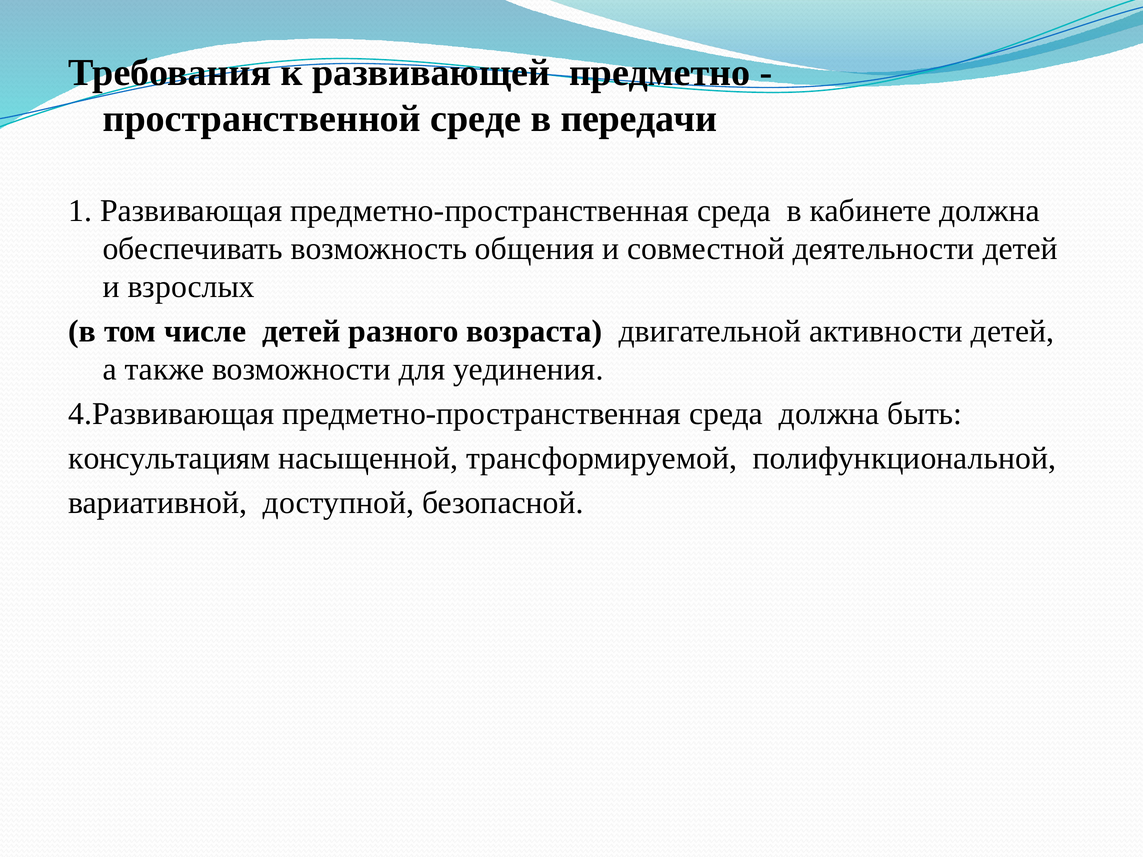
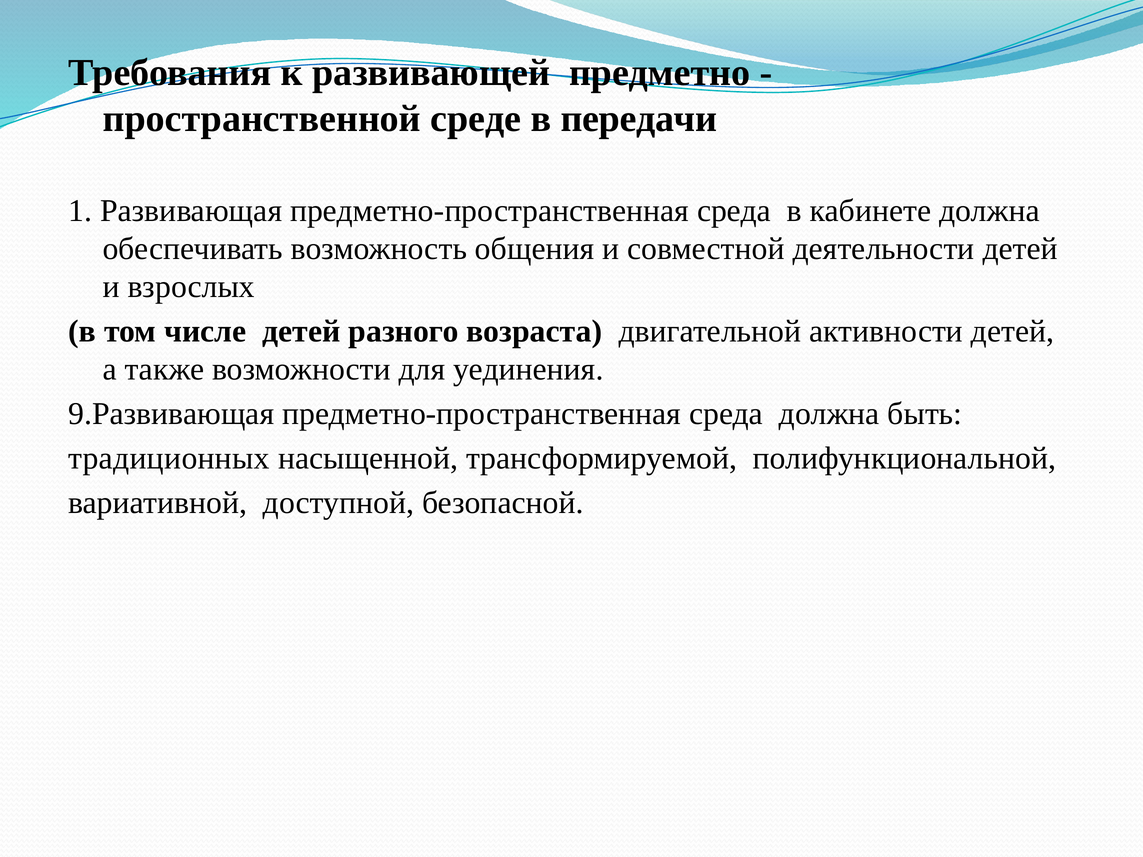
4.Развивающая: 4.Развивающая -> 9.Развивающая (171, 414)
консультациям: консультациям -> традиционных (169, 458)
